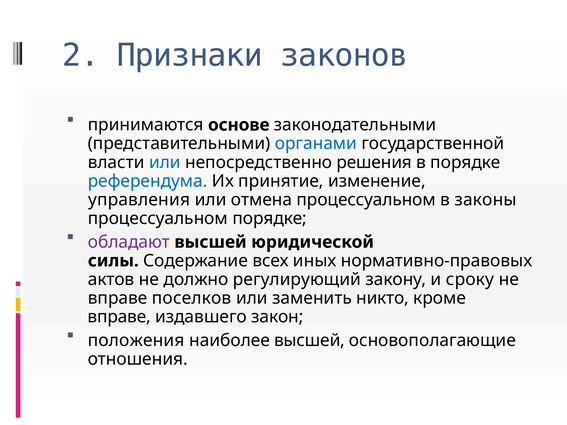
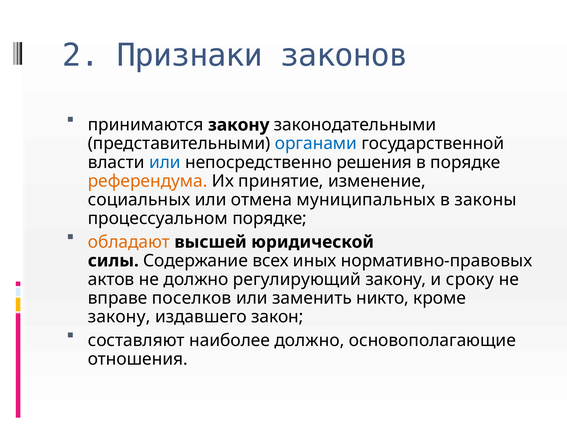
принимаются основе: основе -> закону (239, 125)
референдума colour: blue -> orange (148, 181)
управления: управления -> социальных (139, 200)
отмена процессуальном: процессуальном -> муниципальных (366, 200)
обладают colour: purple -> orange (129, 242)
вправе: вправе -> закону (119, 317)
положения: положения -> составляют (136, 341)
наиболее высшей: высшей -> должно (309, 341)
